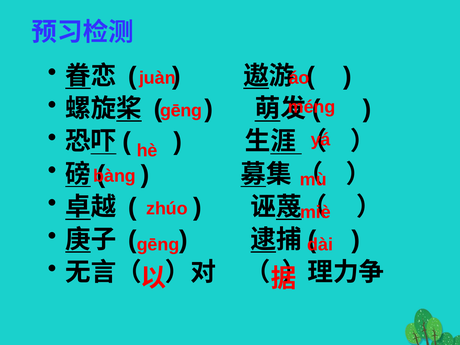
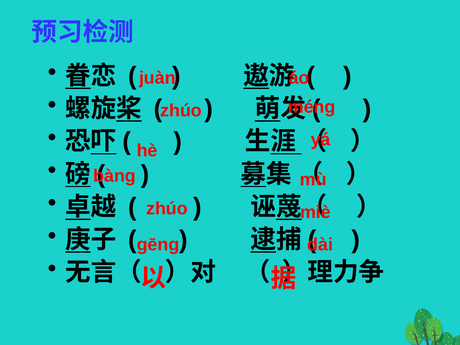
gēng: gēng -> zhúo (181, 111)
